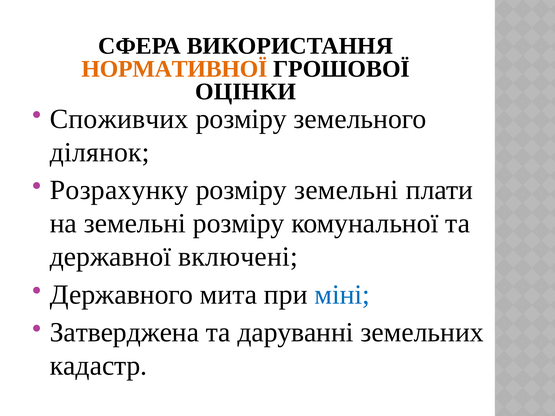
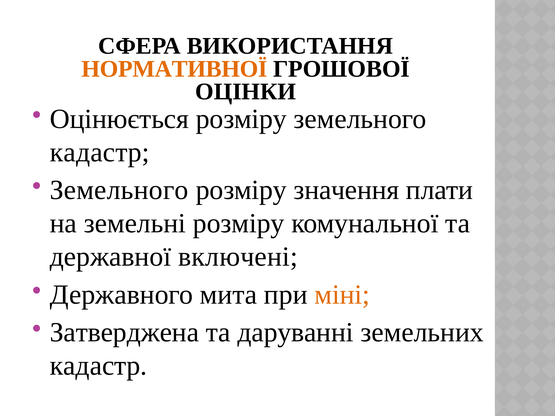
Споживчих: Споживчих -> Оцінюється (119, 119)
ділянок: ділянок -> кадастр (100, 152)
Розрахунку: Розрахунку -> Земельного (119, 190)
розміру земельні: земельні -> значення (346, 190)
міні colour: blue -> orange (342, 295)
